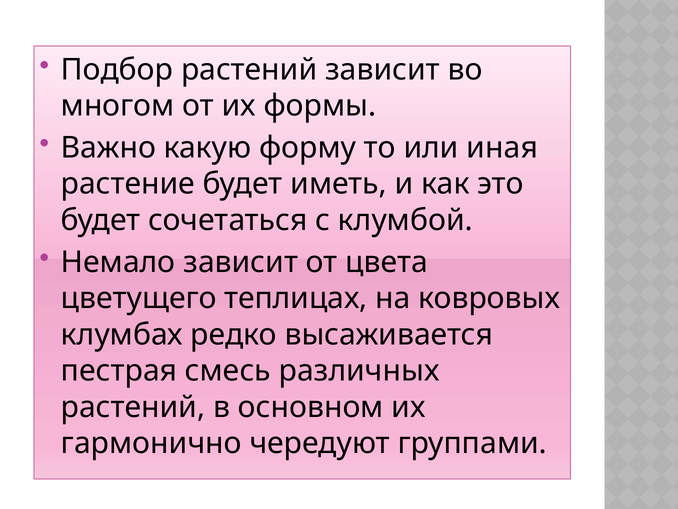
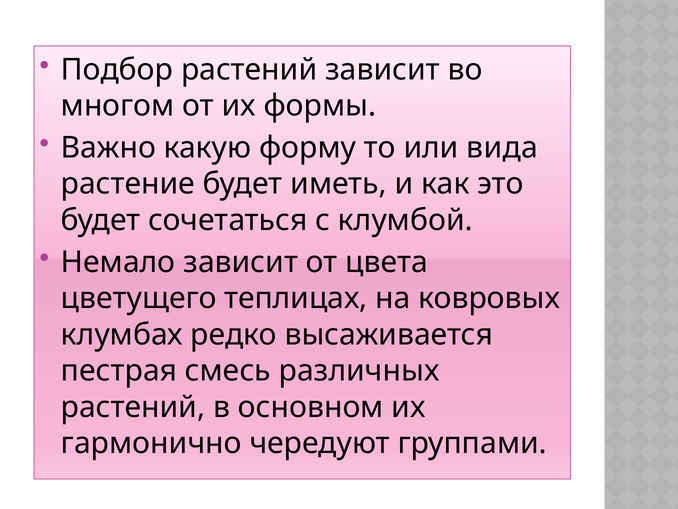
иная: иная -> вида (502, 148)
